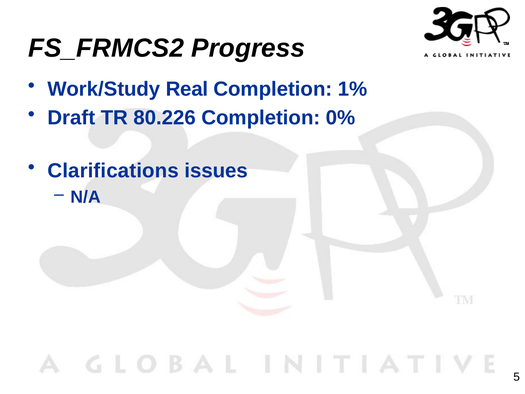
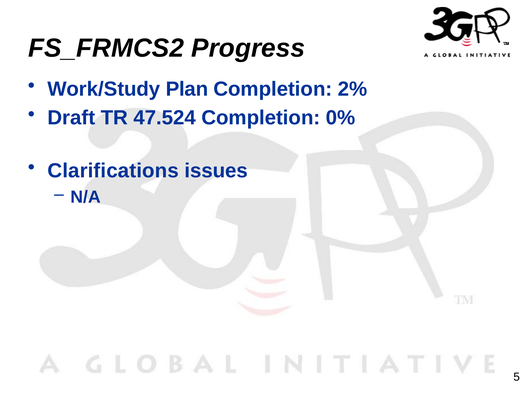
Real: Real -> Plan (187, 89)
1%: 1% -> 2% (353, 89)
80.226: 80.226 -> 47.524 (165, 118)
